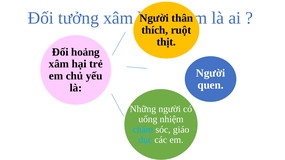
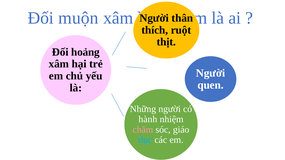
tưởng: tưởng -> muộn (78, 18)
uống: uống -> hành (148, 120)
chăm colour: light blue -> pink (143, 130)
